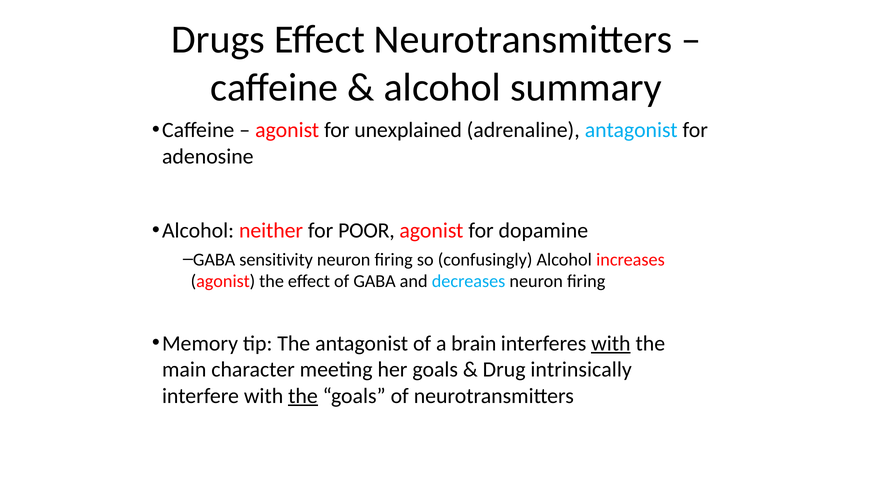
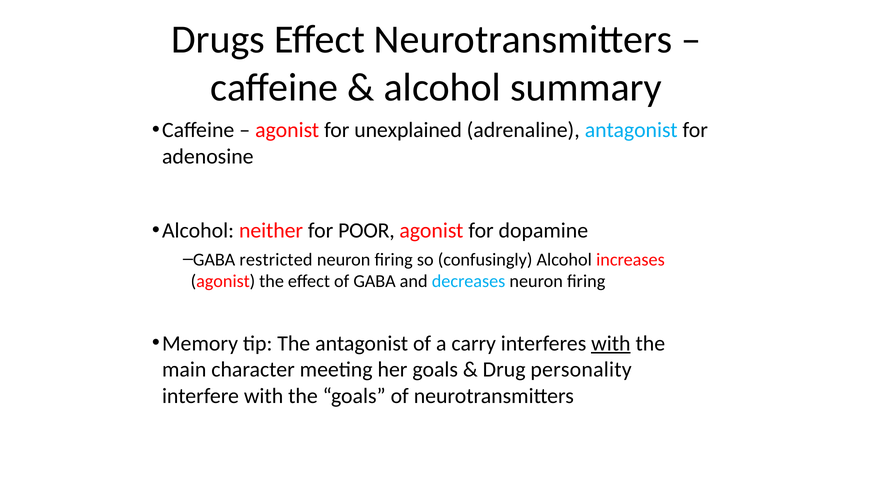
sensitivity: sensitivity -> restricted (276, 260)
brain: brain -> carry (474, 343)
intrinsically: intrinsically -> personality (581, 370)
the underline: present -> none (303, 396)
